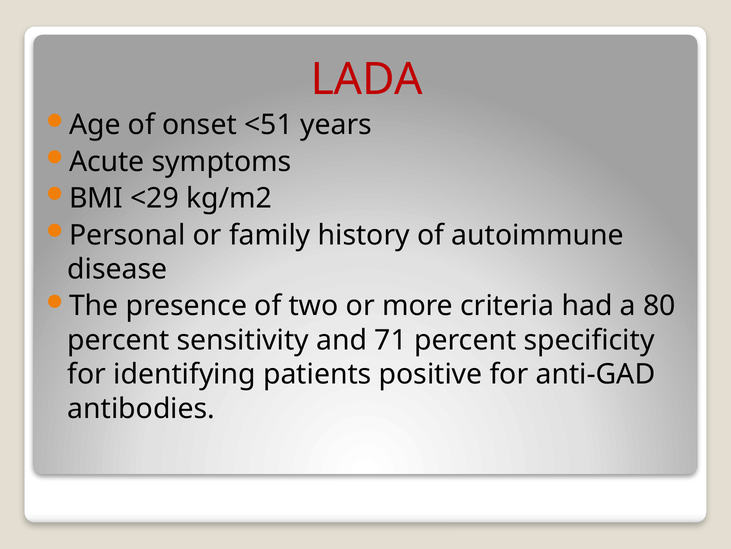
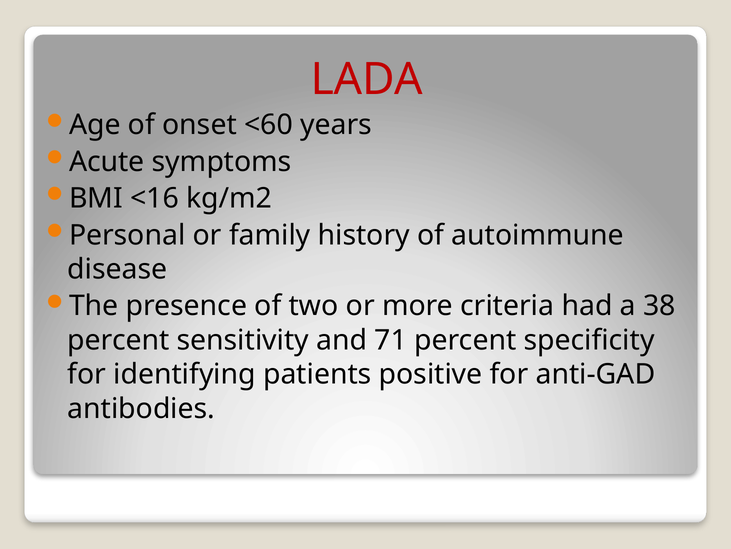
<51: <51 -> <60 (269, 125)
<29: <29 -> <16 (155, 198)
80: 80 -> 38 (659, 306)
